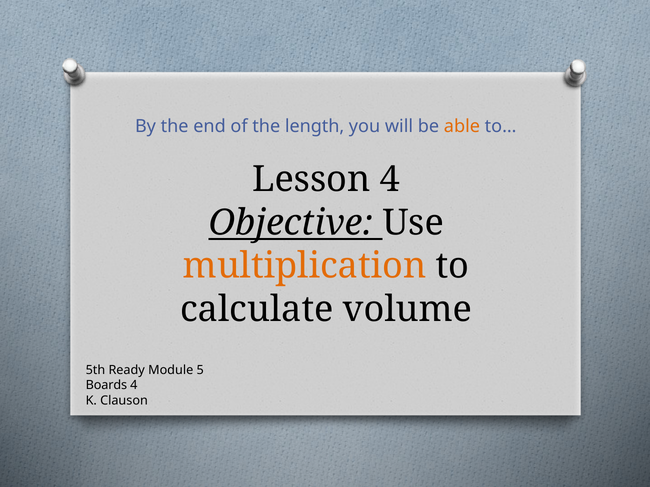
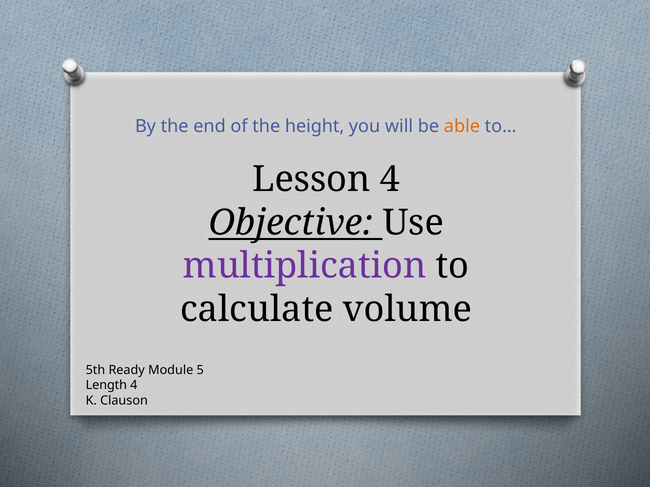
length: length -> height (315, 126)
multiplication colour: orange -> purple (305, 266)
Boards: Boards -> Length (106, 386)
